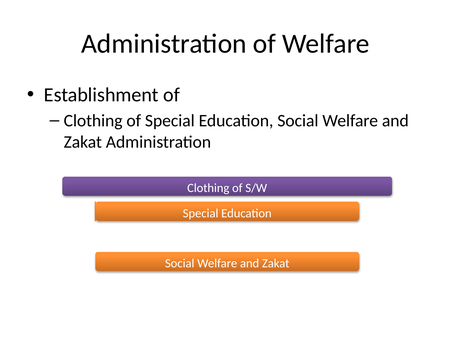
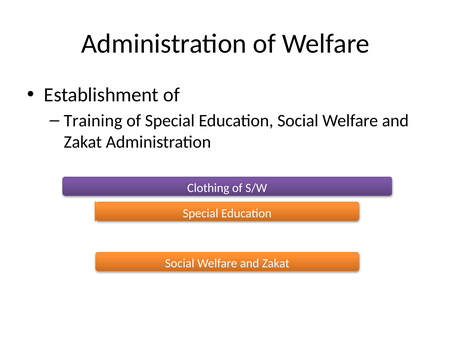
Clothing: Clothing -> Training (93, 121)
